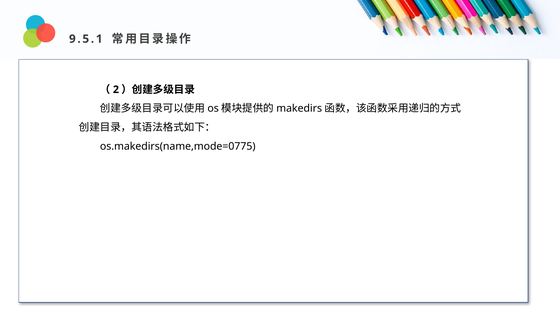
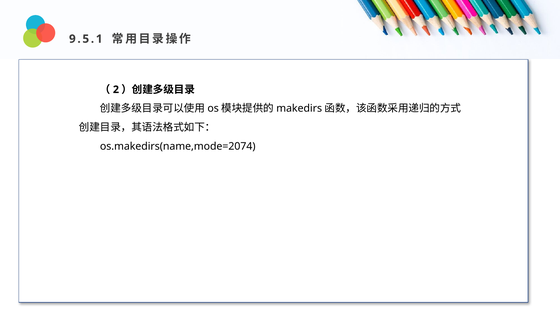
os.makedirs(name,mode=0775: os.makedirs(name,mode=0775 -> os.makedirs(name,mode=2074 (178, 146)
